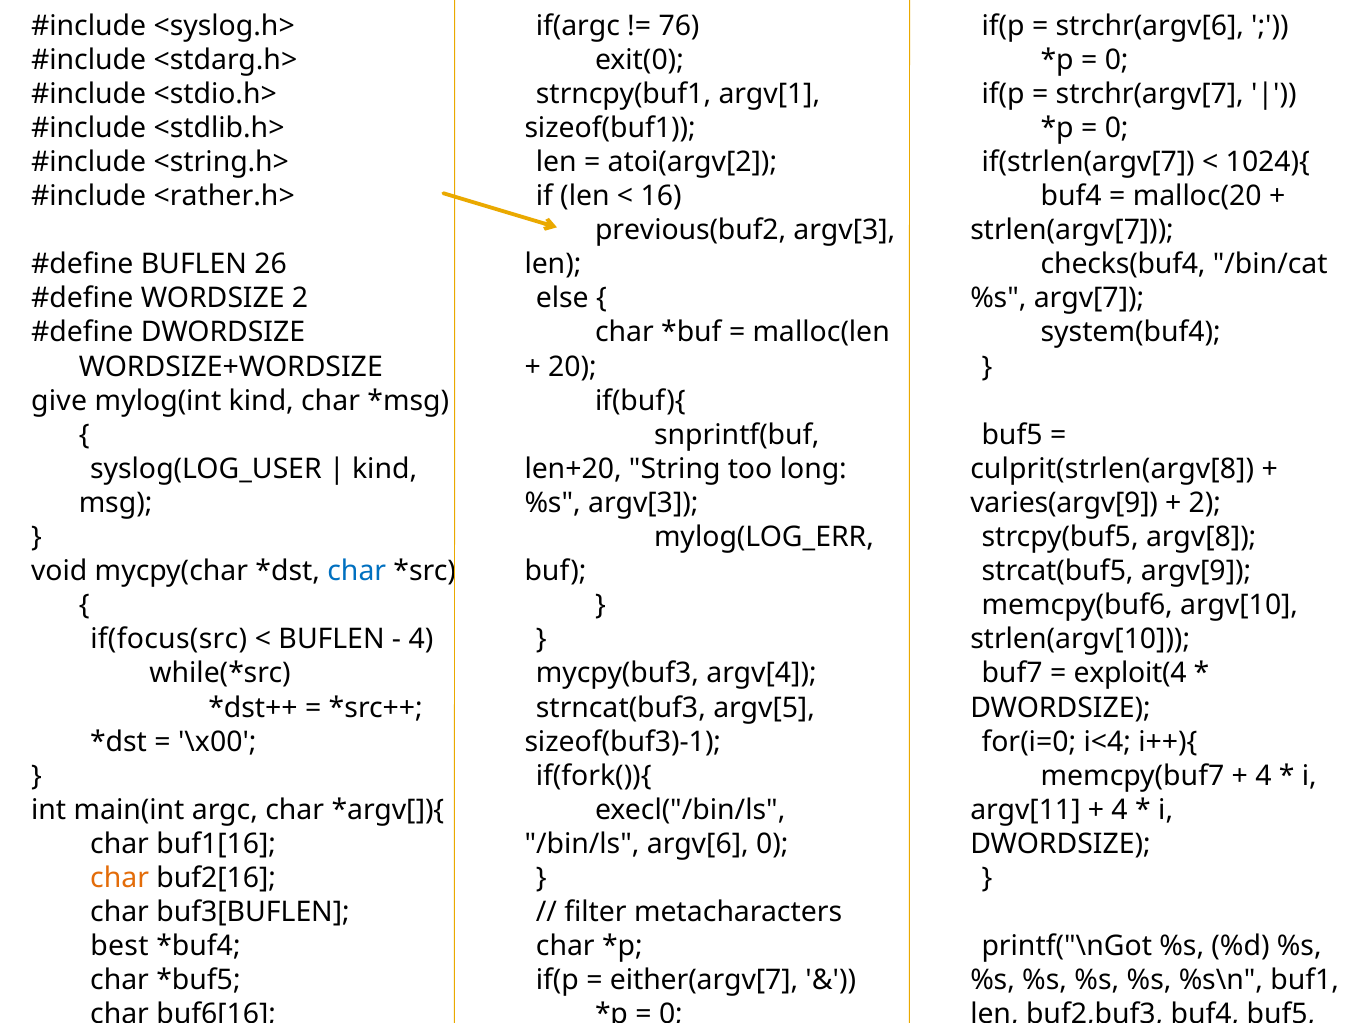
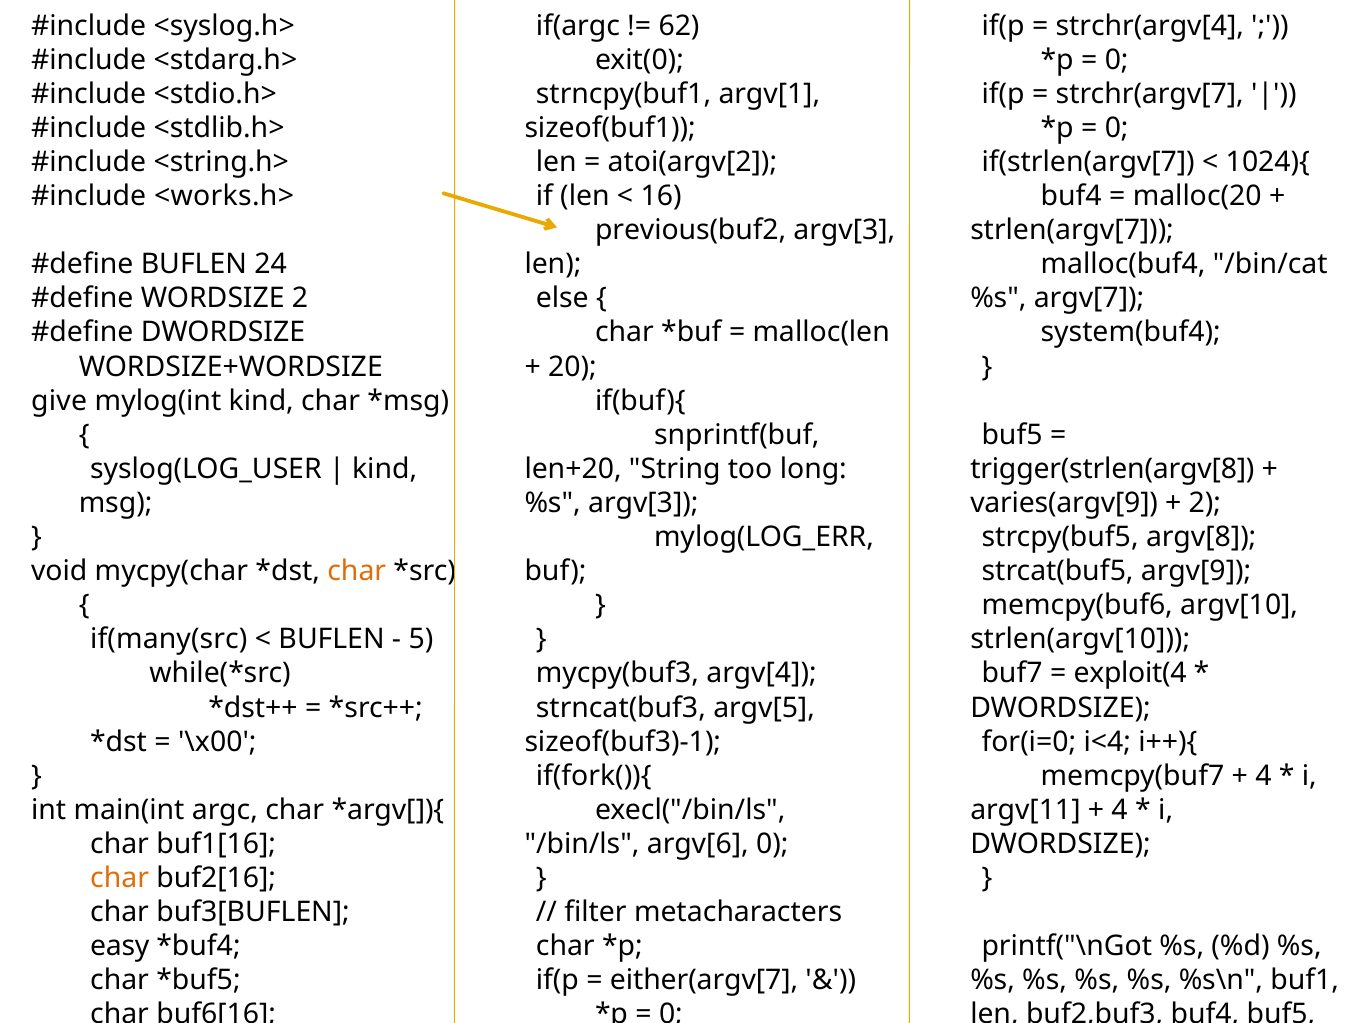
76: 76 -> 62 (679, 26)
strchr(argv[6: strchr(argv[6 -> strchr(argv[4 (1150, 26)
<rather.h>: <rather.h> -> <works.h> (224, 196)
26: 26 -> 24 (271, 264)
checks(buf4: checks(buf4 -> malloc(buf4 (1123, 264)
culprit(strlen(argv[8: culprit(strlen(argv[8 -> trigger(strlen(argv[8 (1112, 469)
char colour: blue -> orange (357, 571)
if(focus(src: if(focus(src -> if(many(src (169, 639)
4: 4 -> 5 (421, 639)
best: best -> easy (120, 946)
